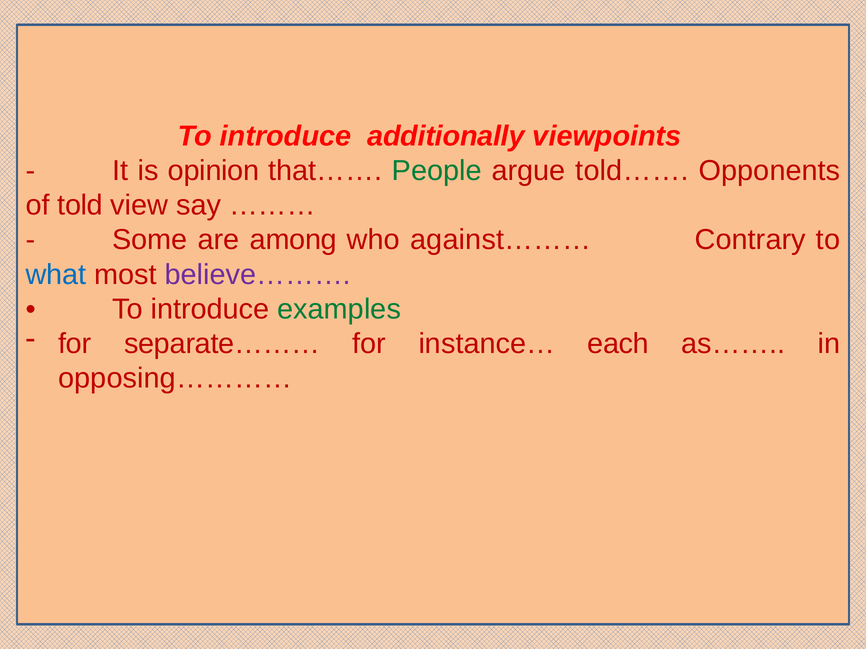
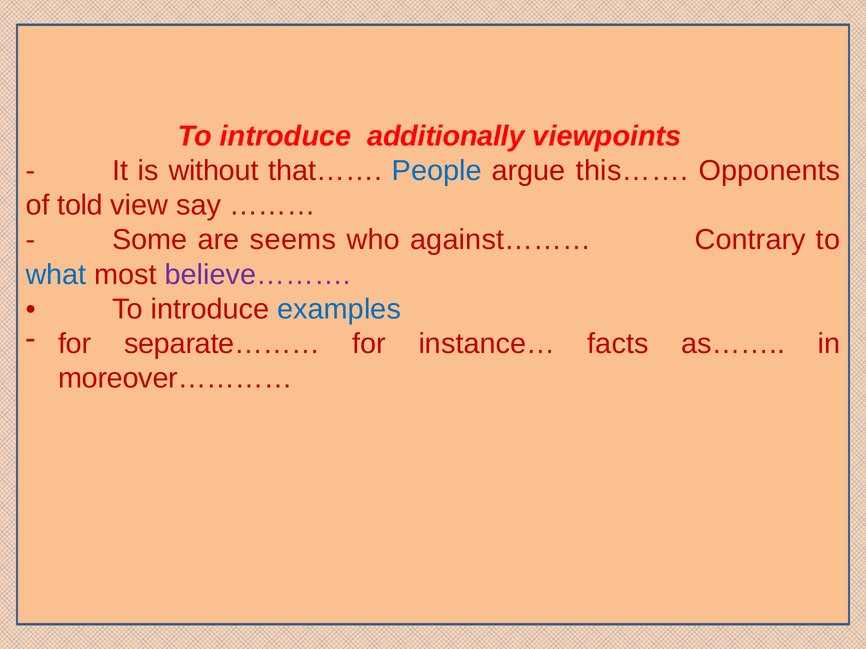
opinion: opinion -> without (214, 171)
People colour: green -> blue (437, 171)
told……: told…… -> this…… (632, 171)
among: among -> seems (293, 240)
examples colour: green -> blue (339, 309)
each: each -> facts (618, 344)
opposing…………: opposing………… -> moreover………… (175, 379)
